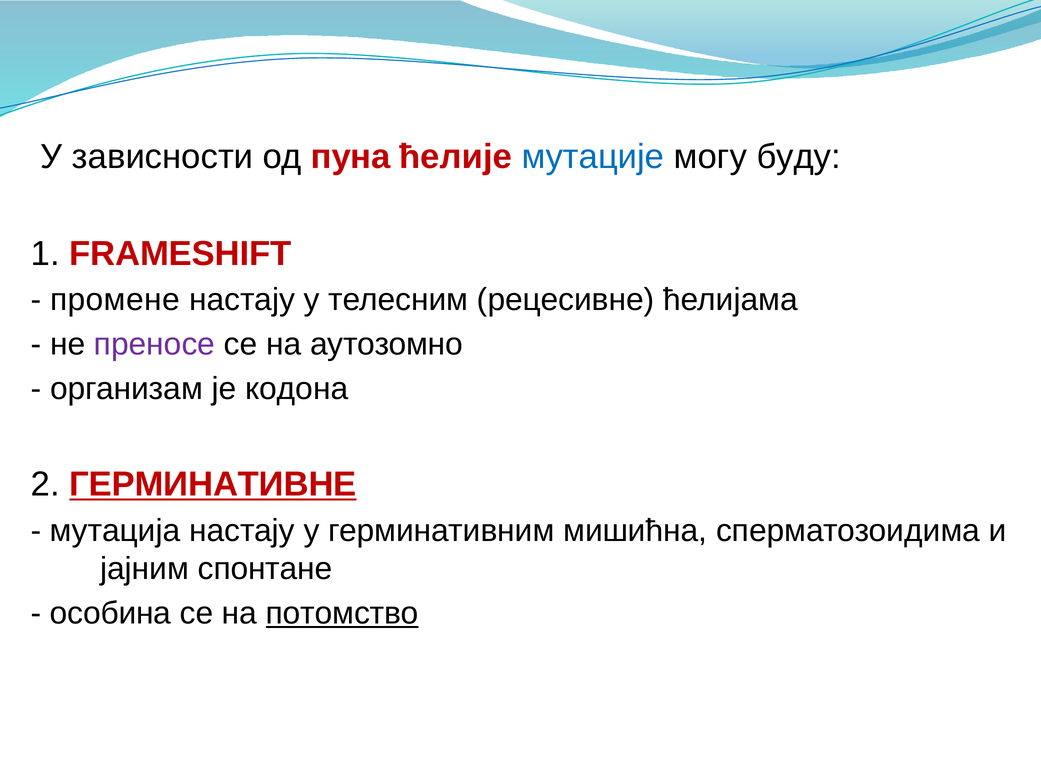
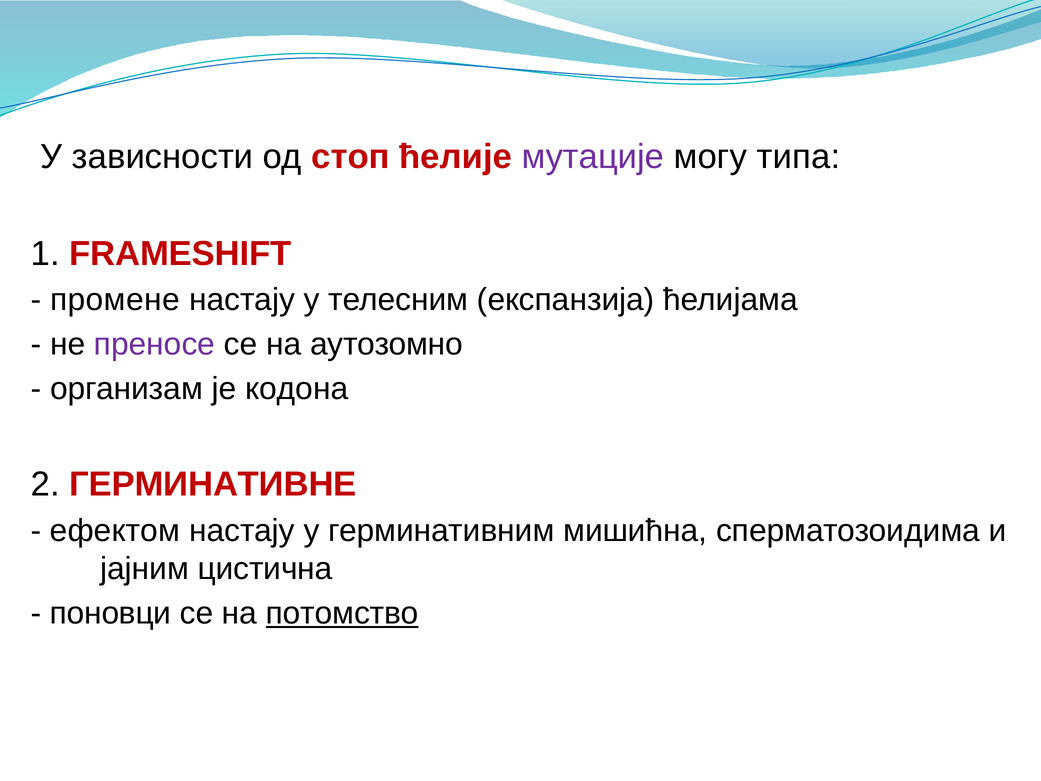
пуна: пуна -> стоп (350, 157)
мутације colour: blue -> purple (593, 157)
буду: буду -> типа (799, 157)
рецесивне: рецесивне -> експанзија (566, 300)
ГЕРМИНАТИВНЕ underline: present -> none (213, 484)
мутација: мутација -> ефектом (115, 530)
спонтане: спонтане -> цистична (265, 569)
особина: особина -> поновци (111, 613)
